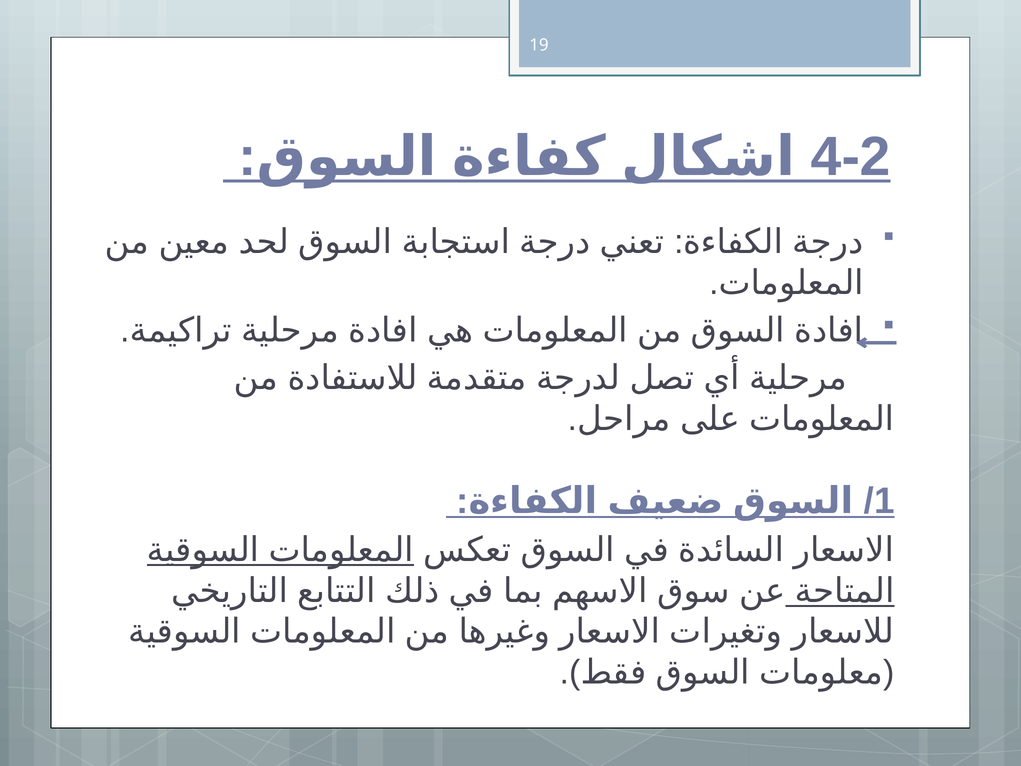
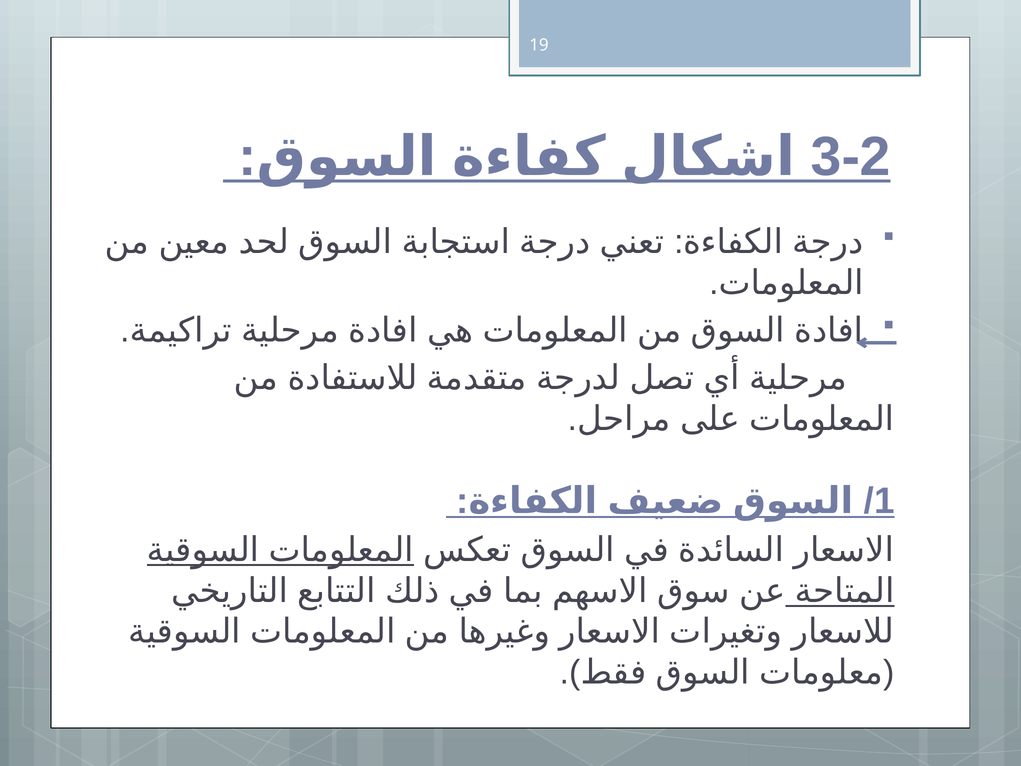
4-2: 4-2 -> 3-2 (851, 157)
